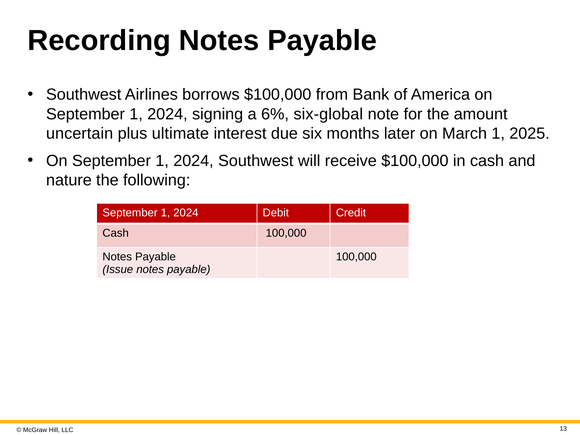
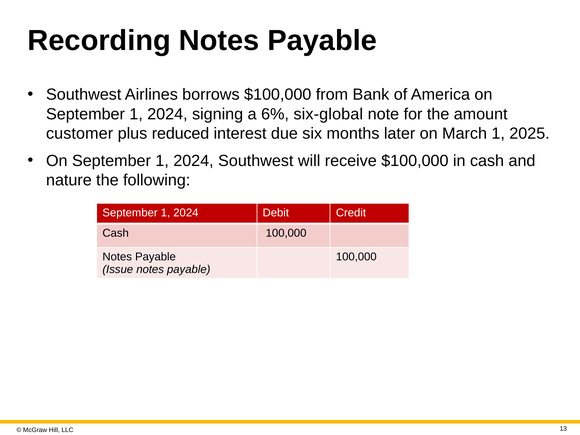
uncertain: uncertain -> customer (80, 133)
ultimate: ultimate -> reduced (181, 133)
